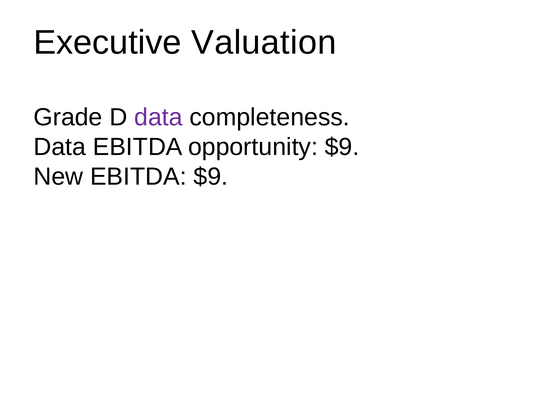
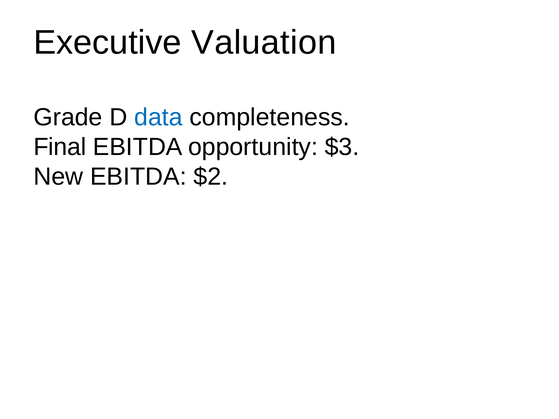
data colour: purple -> blue (158, 117)
Data: Data -> Final (60, 147)
opportunity $9: $9 -> $3 (342, 147)
EBITDA $9: $9 -> $2 (211, 177)
